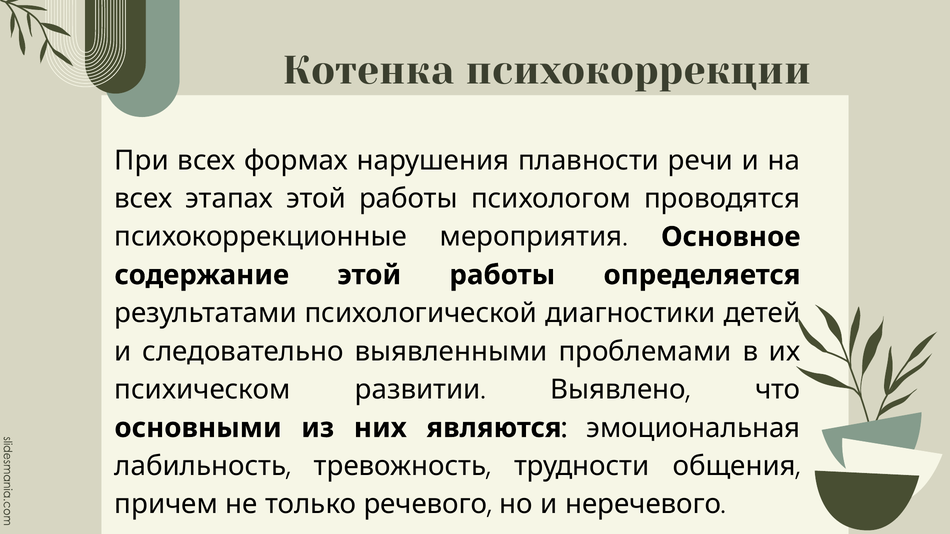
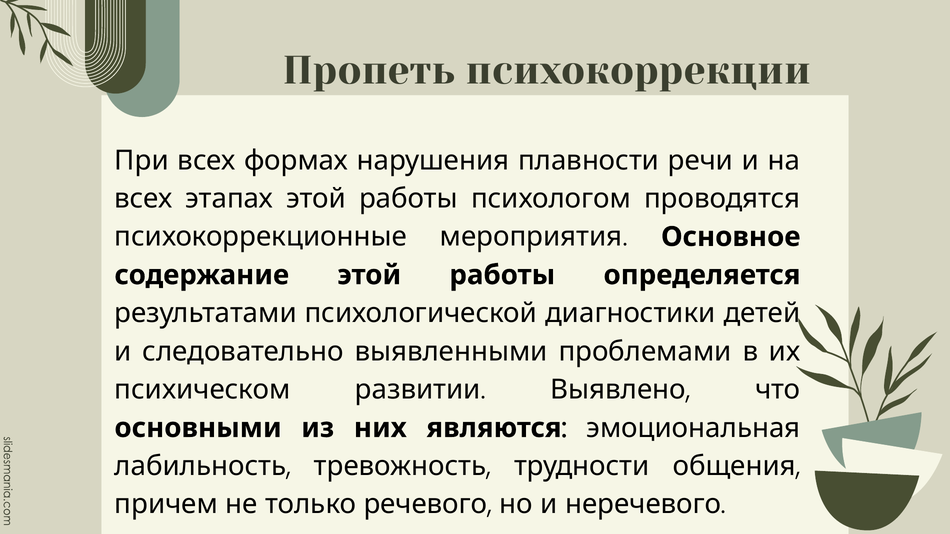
Котенка: Котенка -> Пропеть (369, 71)
